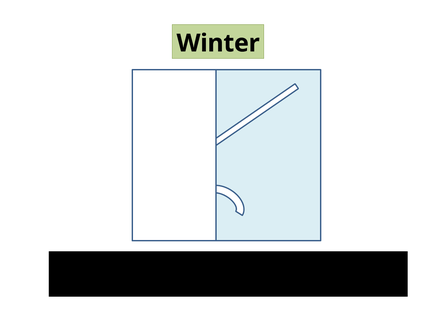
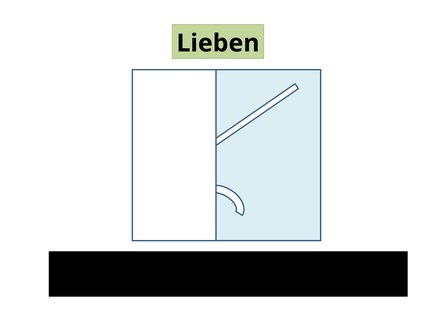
Winter: Winter -> Lieben (218, 43)
